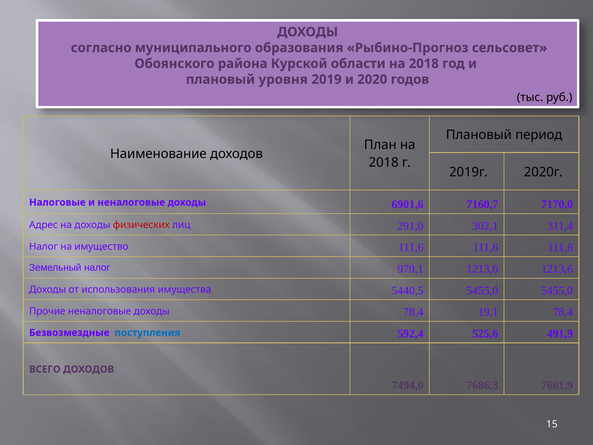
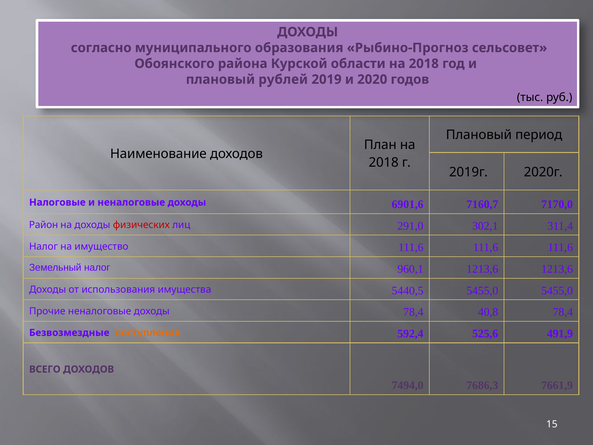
уровня: уровня -> рублей (283, 79)
Адрес: Адрес -> Район (44, 225)
970,1: 970,1 -> 960,1 (410, 269)
19,1: 19,1 -> 40,8 (488, 312)
поступления colour: blue -> orange (147, 332)
